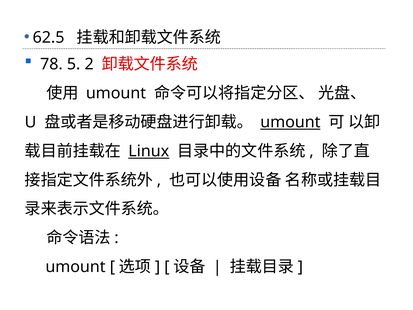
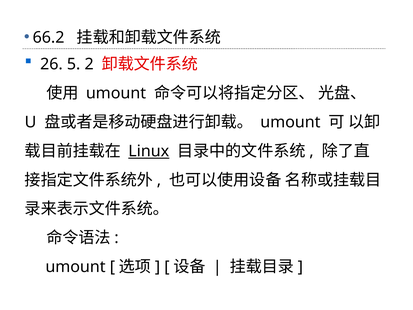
62.5: 62.5 -> 66.2 (49, 37)
78: 78 -> 26 (51, 64)
umount underline: present -> none (290, 122)
